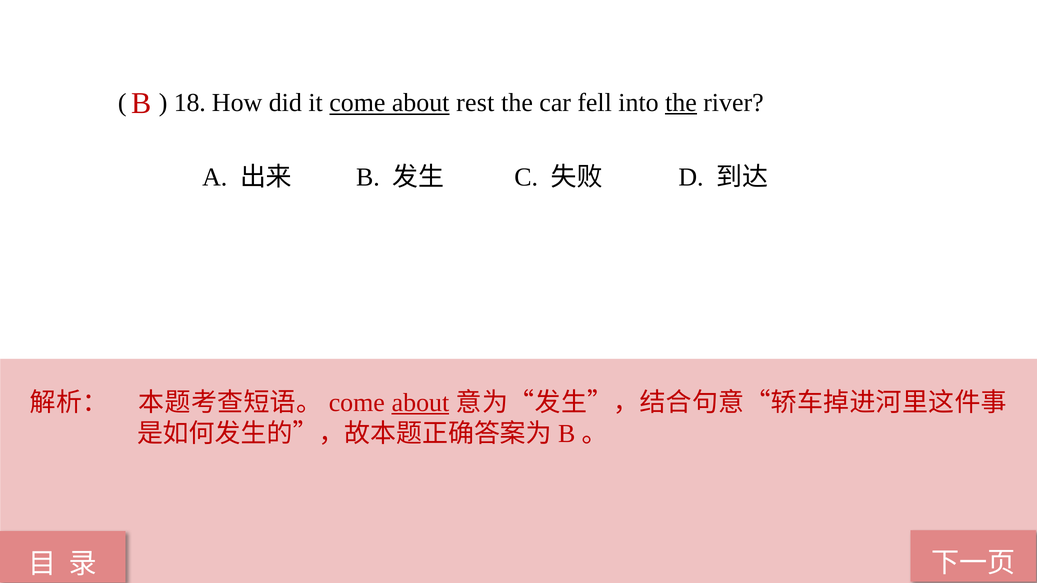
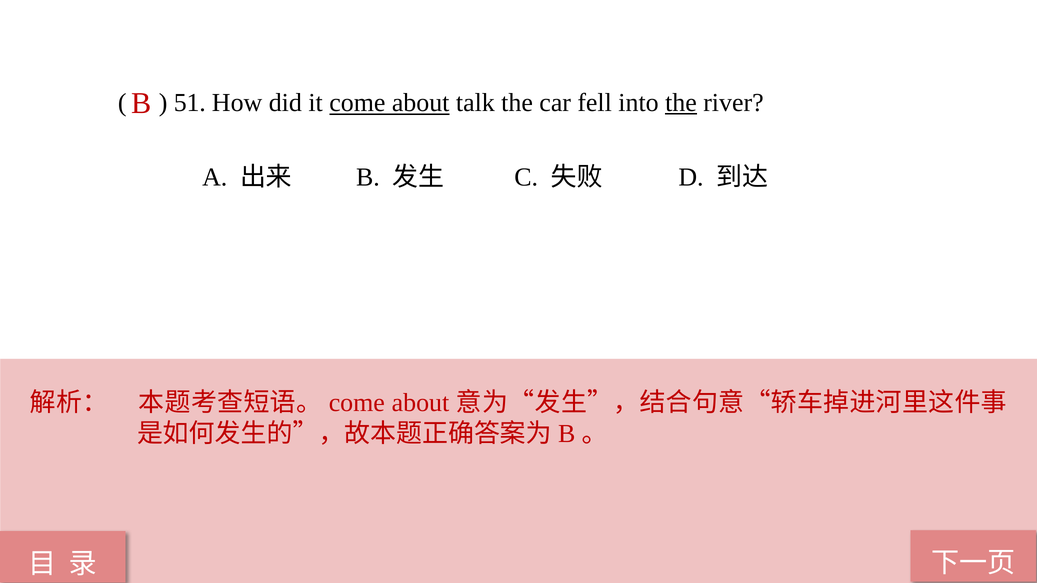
18: 18 -> 51 (190, 103)
rest: rest -> talk (475, 103)
about underline: present -> none (420, 403)
